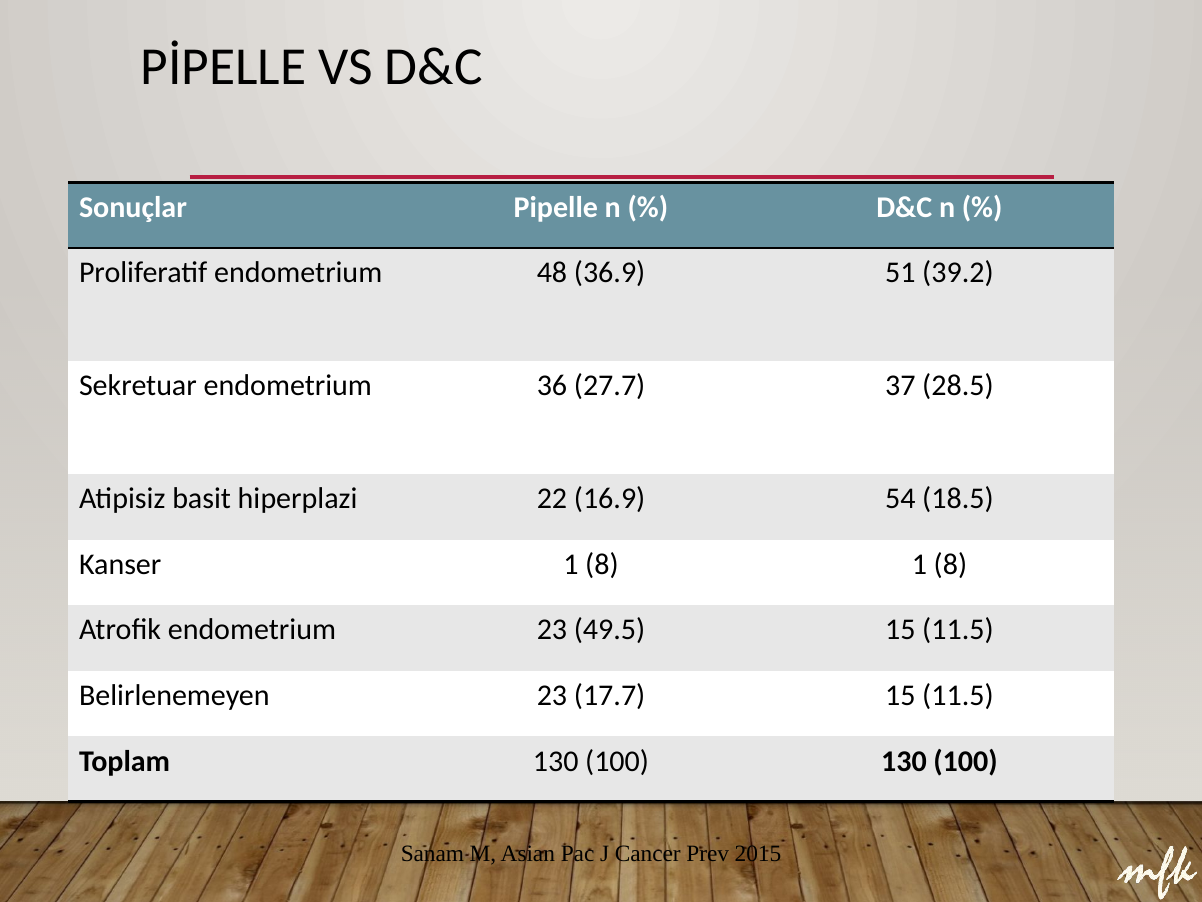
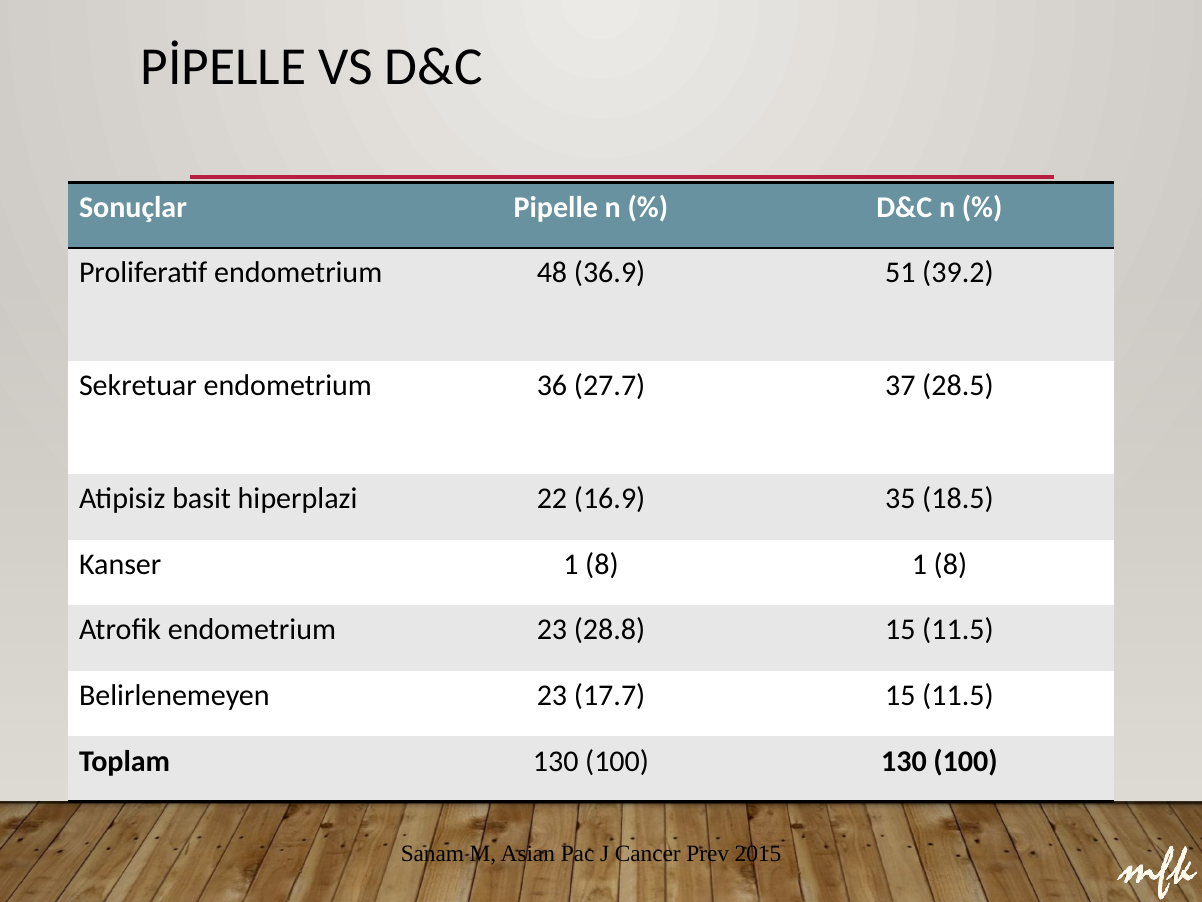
54: 54 -> 35 (900, 499)
49.5: 49.5 -> 28.8 (610, 630)
